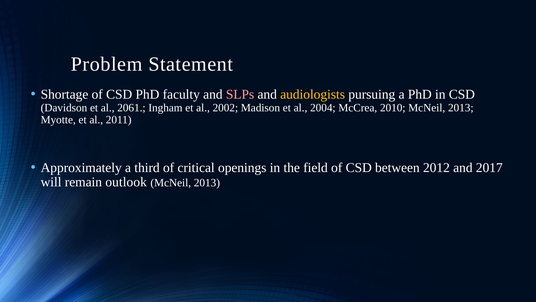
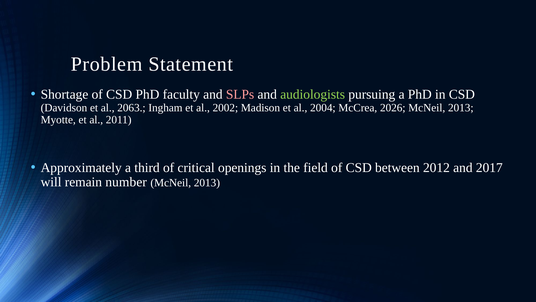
audiologists colour: yellow -> light green (313, 94)
2061: 2061 -> 2063 (131, 108)
2010: 2010 -> 2026 (393, 108)
outlook: outlook -> number (126, 182)
